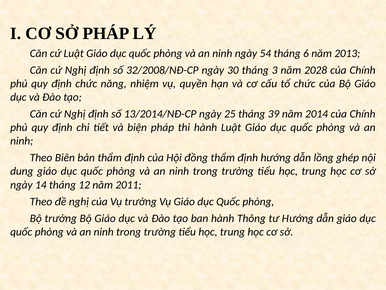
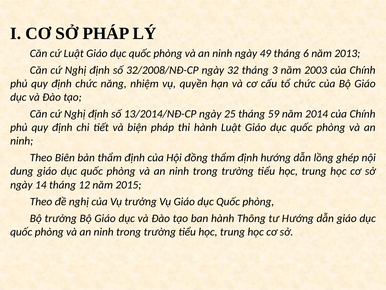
54: 54 -> 49 (265, 53)
30: 30 -> 32 (233, 70)
2028: 2028 -> 2003 (316, 70)
39: 39 -> 59 (274, 114)
2011: 2011 -> 2015 (128, 184)
